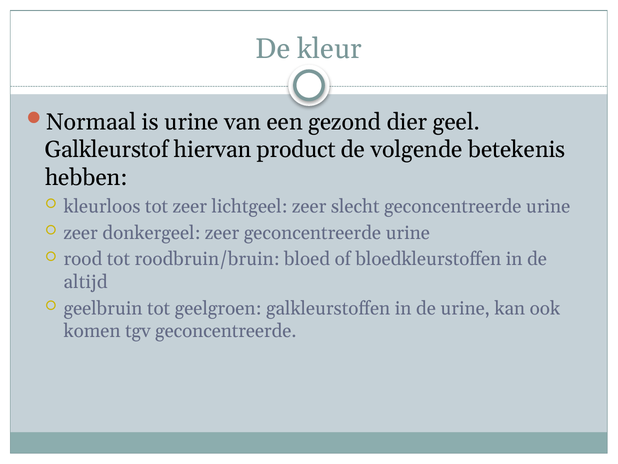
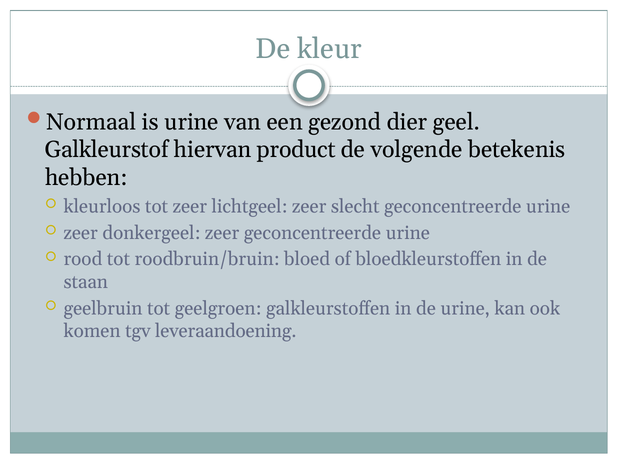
altijd: altijd -> staan (86, 282)
tgv geconcentreerde: geconcentreerde -> leveraandoening (226, 331)
